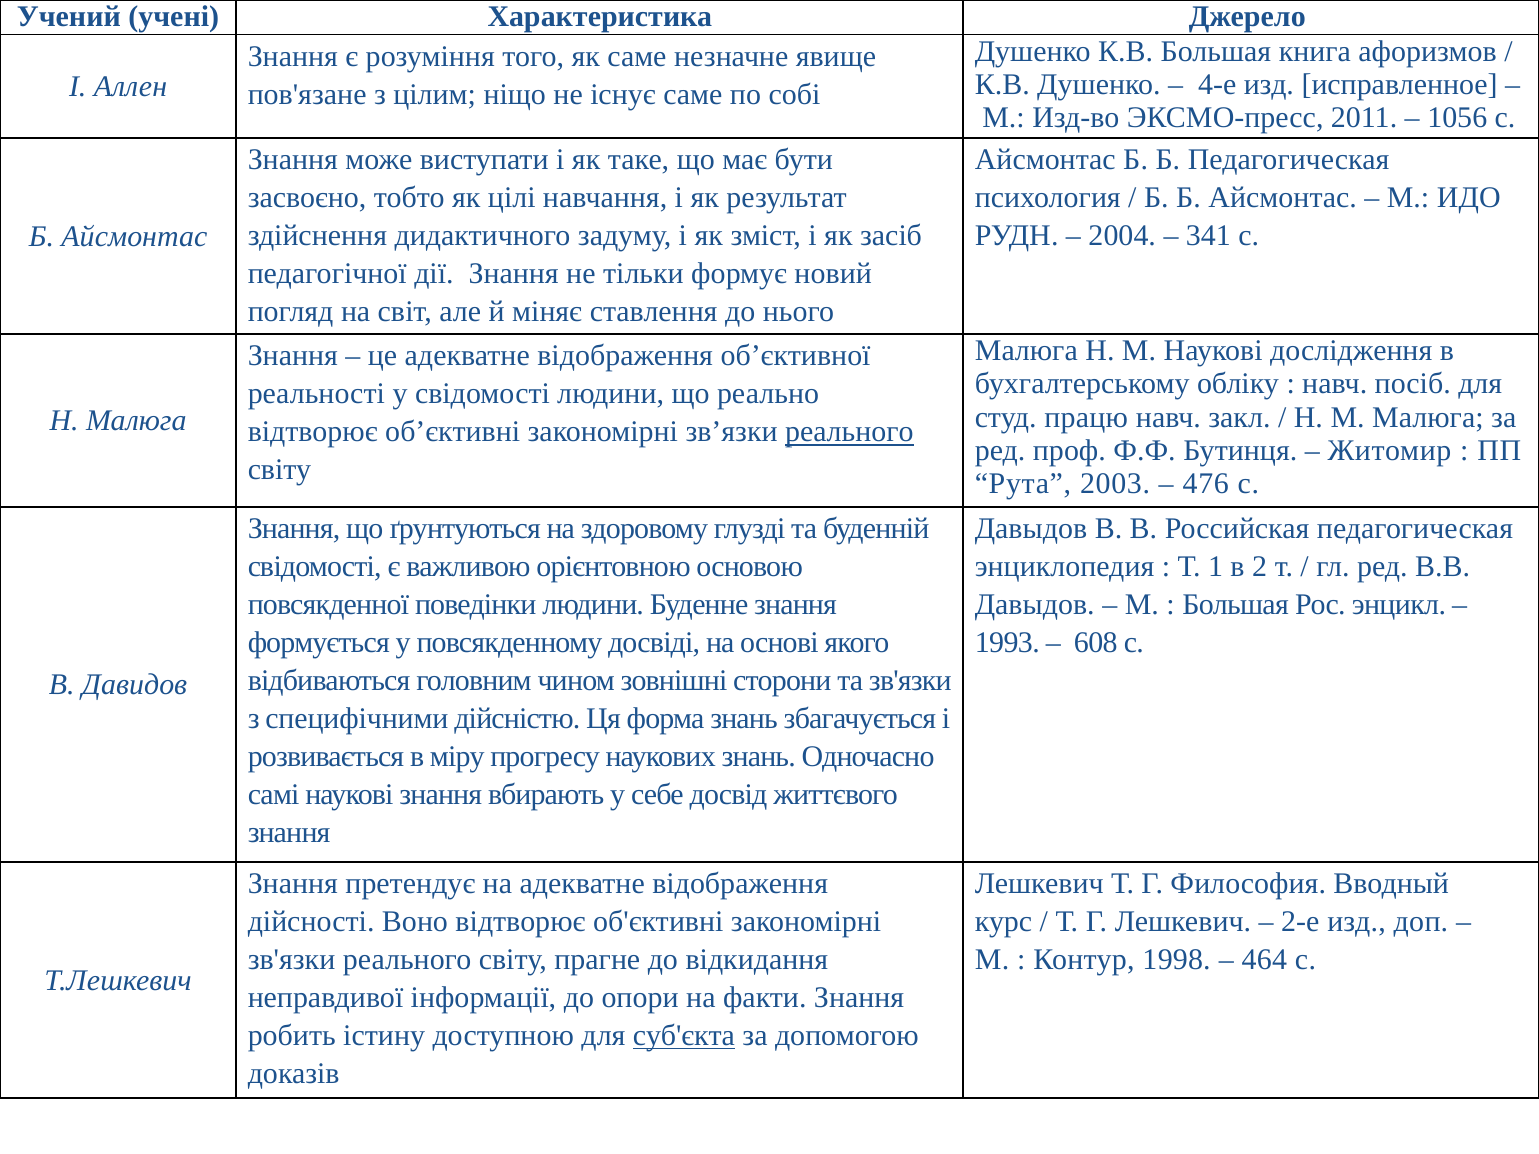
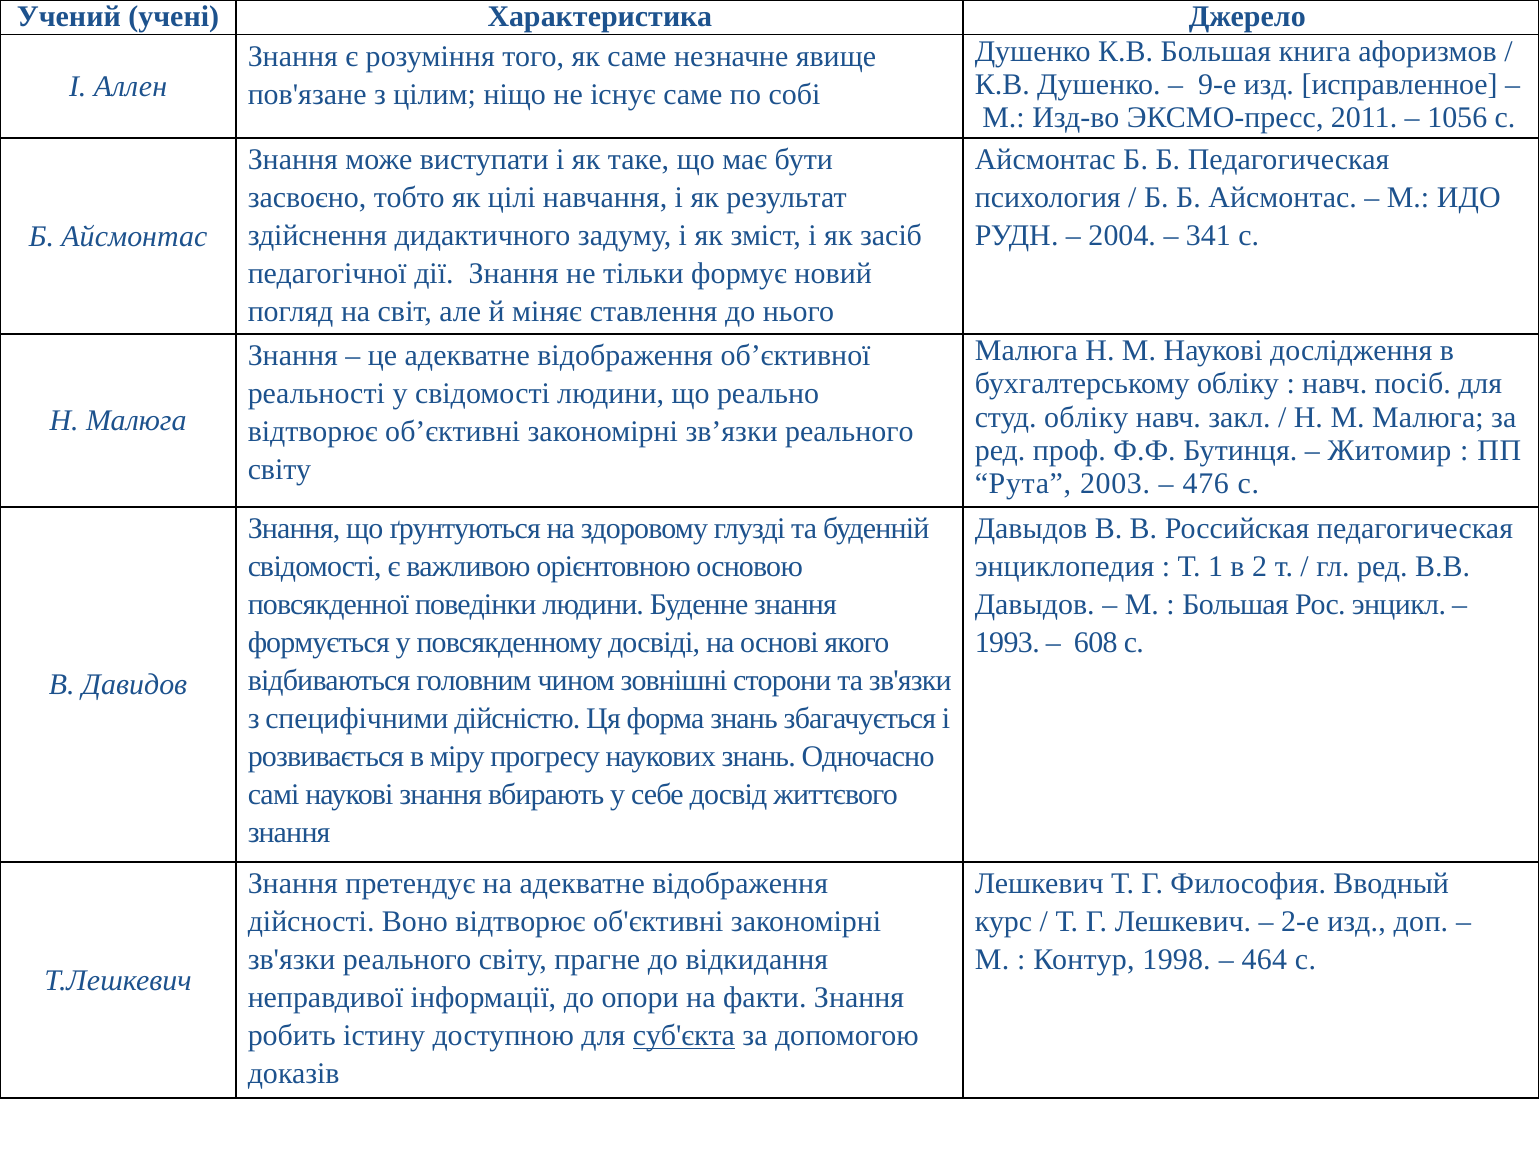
4-е: 4-е -> 9-е (1217, 84)
студ працю: працю -> обліку (1086, 417)
реального underline: present -> none (849, 432)
